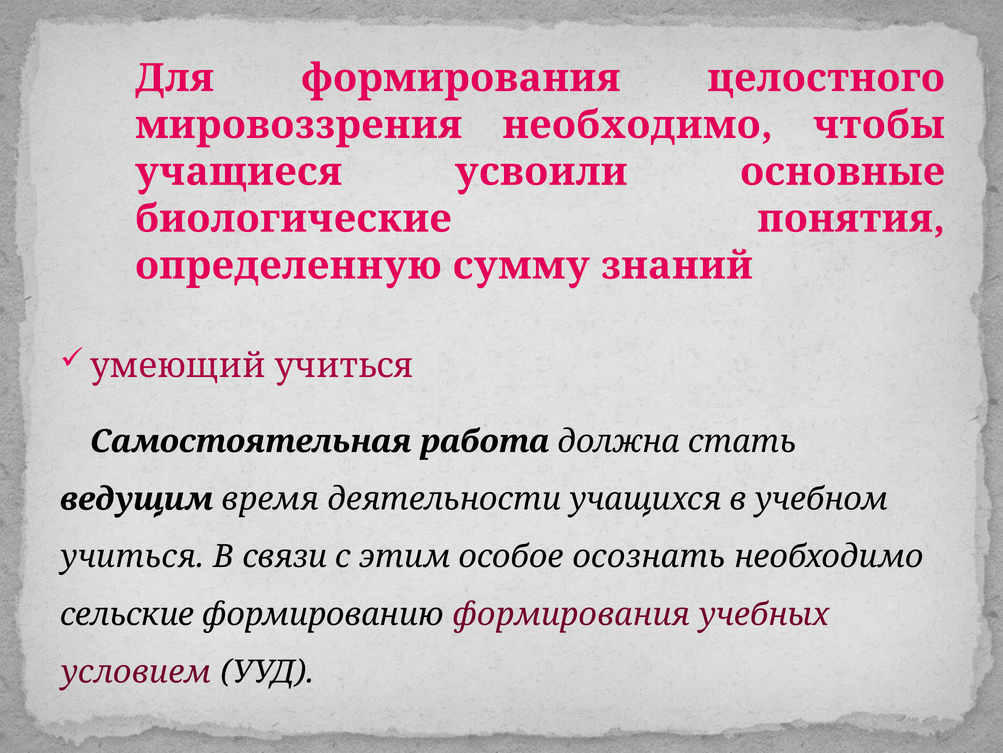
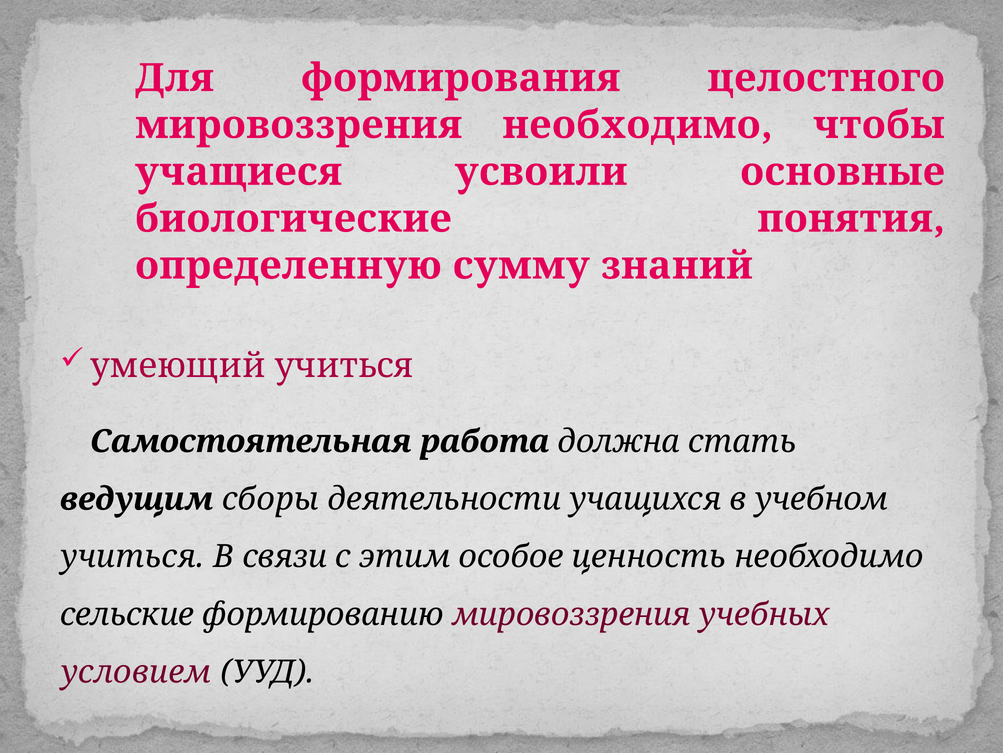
время: время -> сборы (270, 499)
осознать: осознать -> ценность (649, 556)
формированию формирования: формирования -> мировоззрения (572, 614)
